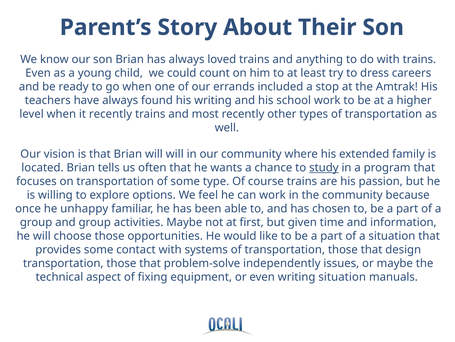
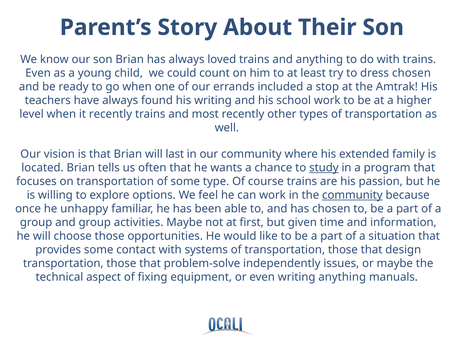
dress careers: careers -> chosen (411, 73)
will will: will -> last (175, 154)
community underline: none -> present (352, 195)
writing situation: situation -> anything (342, 277)
